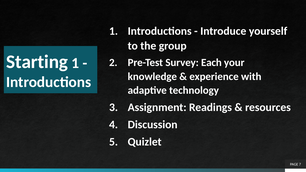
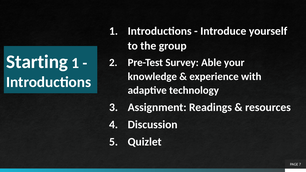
Each: Each -> Able (211, 63)
